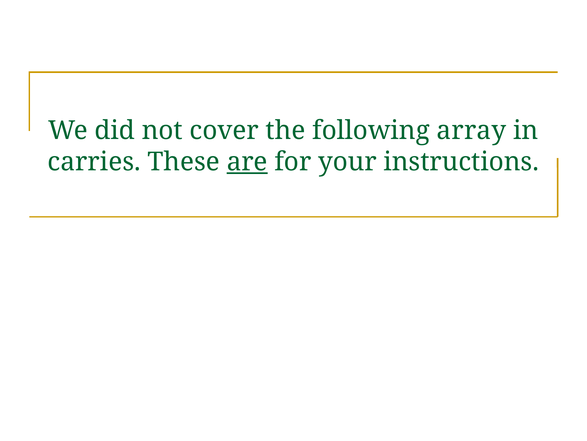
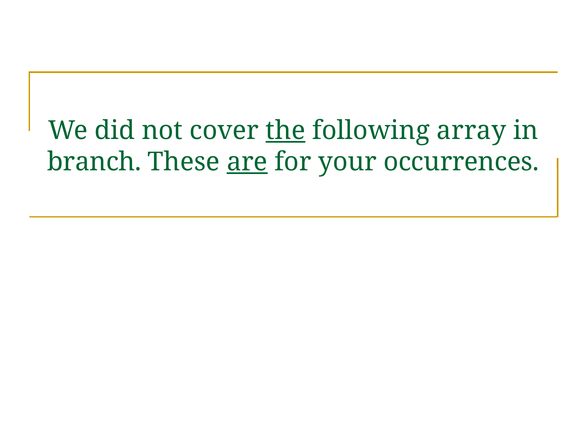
the underline: none -> present (285, 130)
carries: carries -> branch (94, 162)
instructions: instructions -> occurrences (461, 162)
